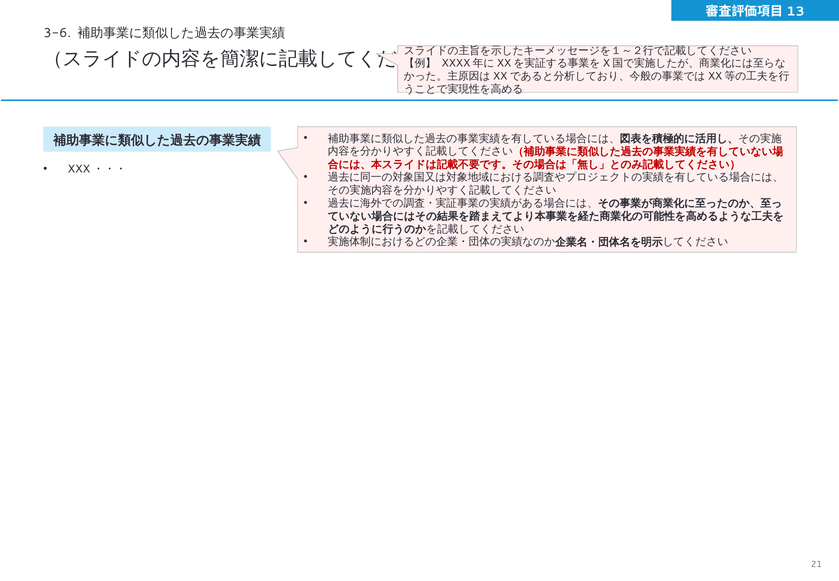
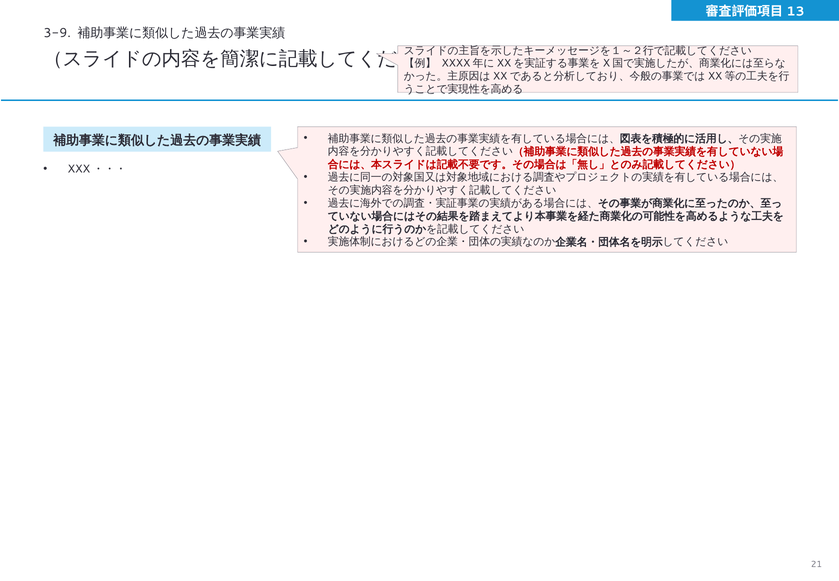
3-6: 3-6 -> 3-9 (57, 33)
